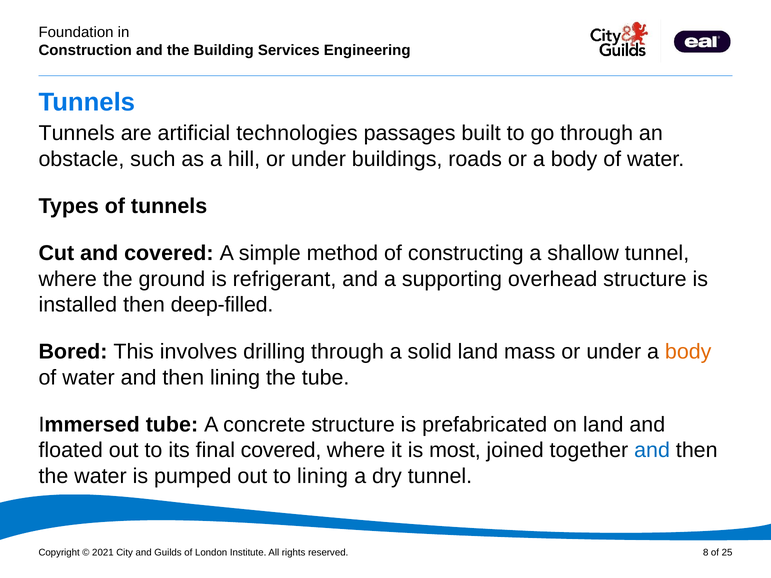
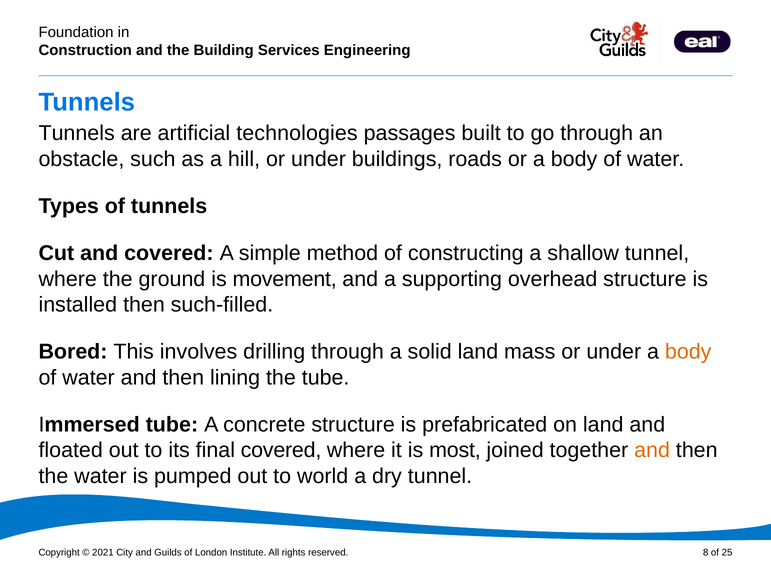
refrigerant: refrigerant -> movement (285, 279)
deep-filled: deep-filled -> such-filled (222, 305)
and colour: blue -> orange (652, 451)
to lining: lining -> world (323, 476)
